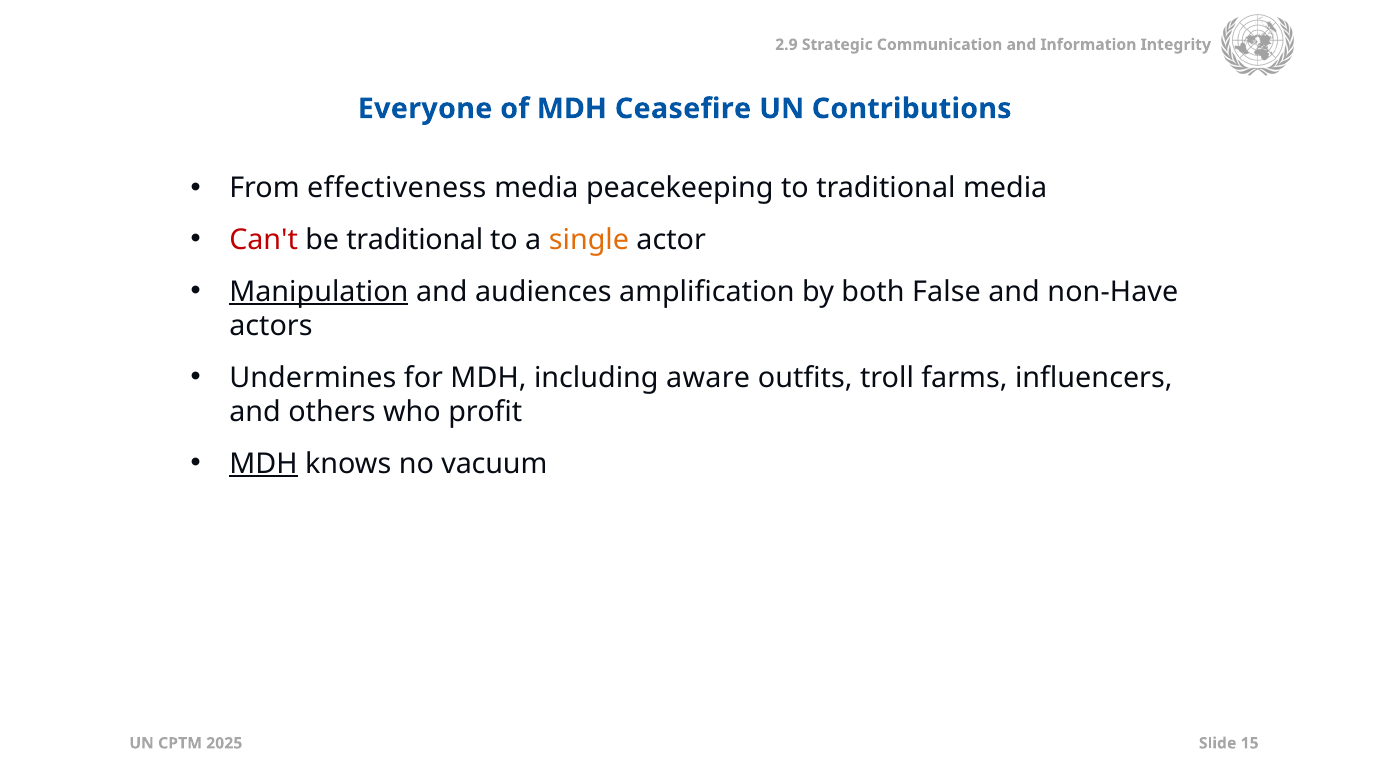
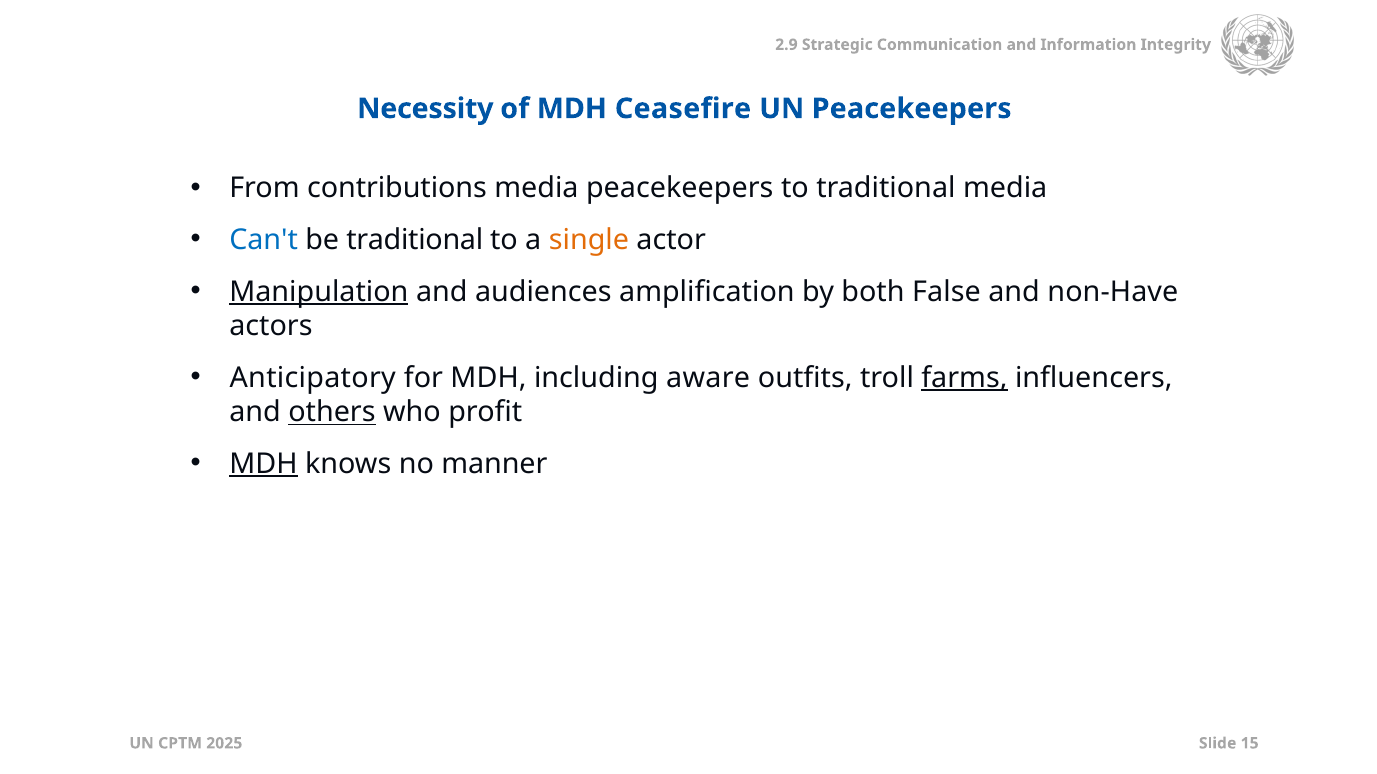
Everyone: Everyone -> Necessity (425, 109)
UN Contributions: Contributions -> Peacekeepers (912, 109)
effectiveness: effectiveness -> contributions (397, 189)
media peacekeeping: peacekeeping -> peacekeepers (680, 189)
Can't colour: red -> blue (264, 240)
Undermines: Undermines -> Anticipatory (313, 378)
farms underline: none -> present (964, 378)
others underline: none -> present (332, 413)
vacuum: vacuum -> manner (494, 464)
